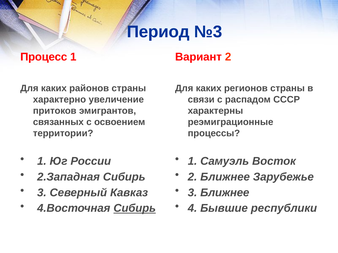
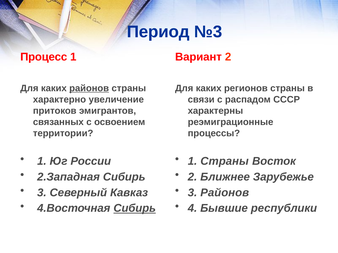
районов underline: none -> present (89, 88)
1 Самуэль: Самуэль -> Страны (225, 161)
3 Ближнее: Ближнее -> Районов (225, 193)
